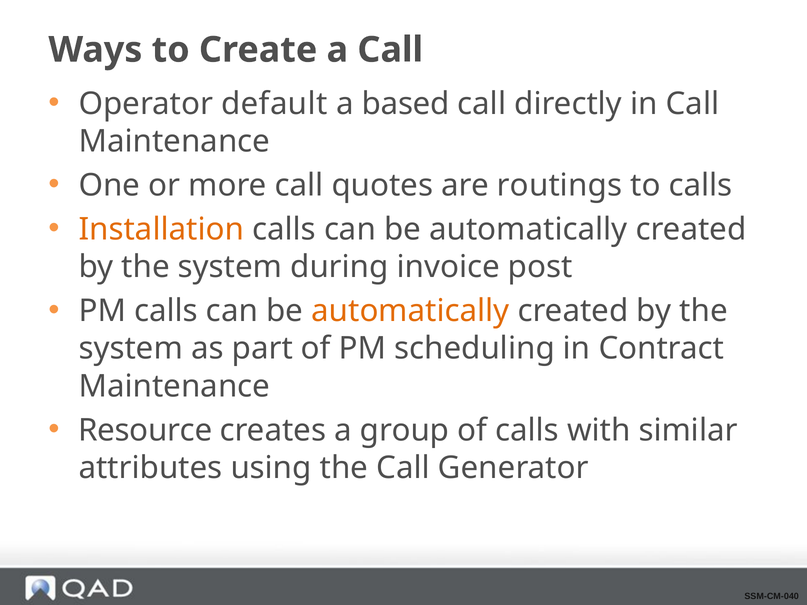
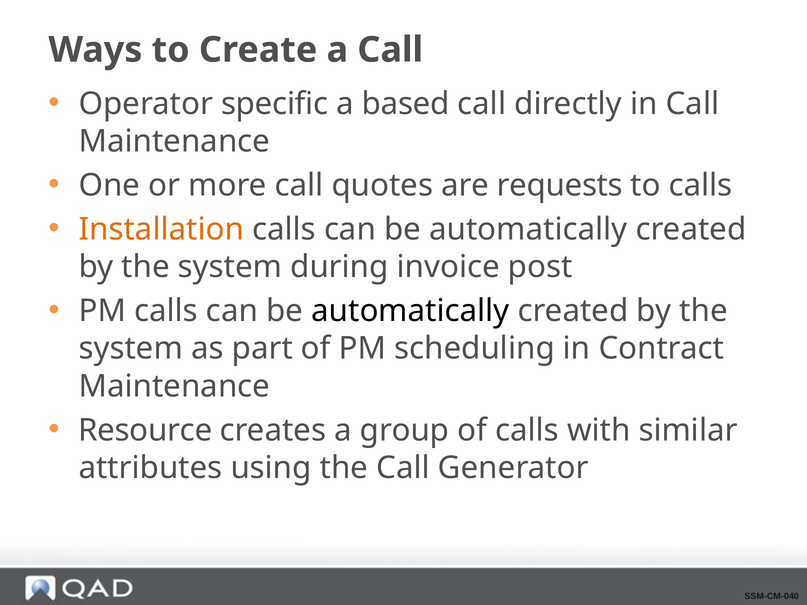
default: default -> specific (275, 104)
routings: routings -> requests (560, 185)
automatically colour: orange -> black (410, 311)
